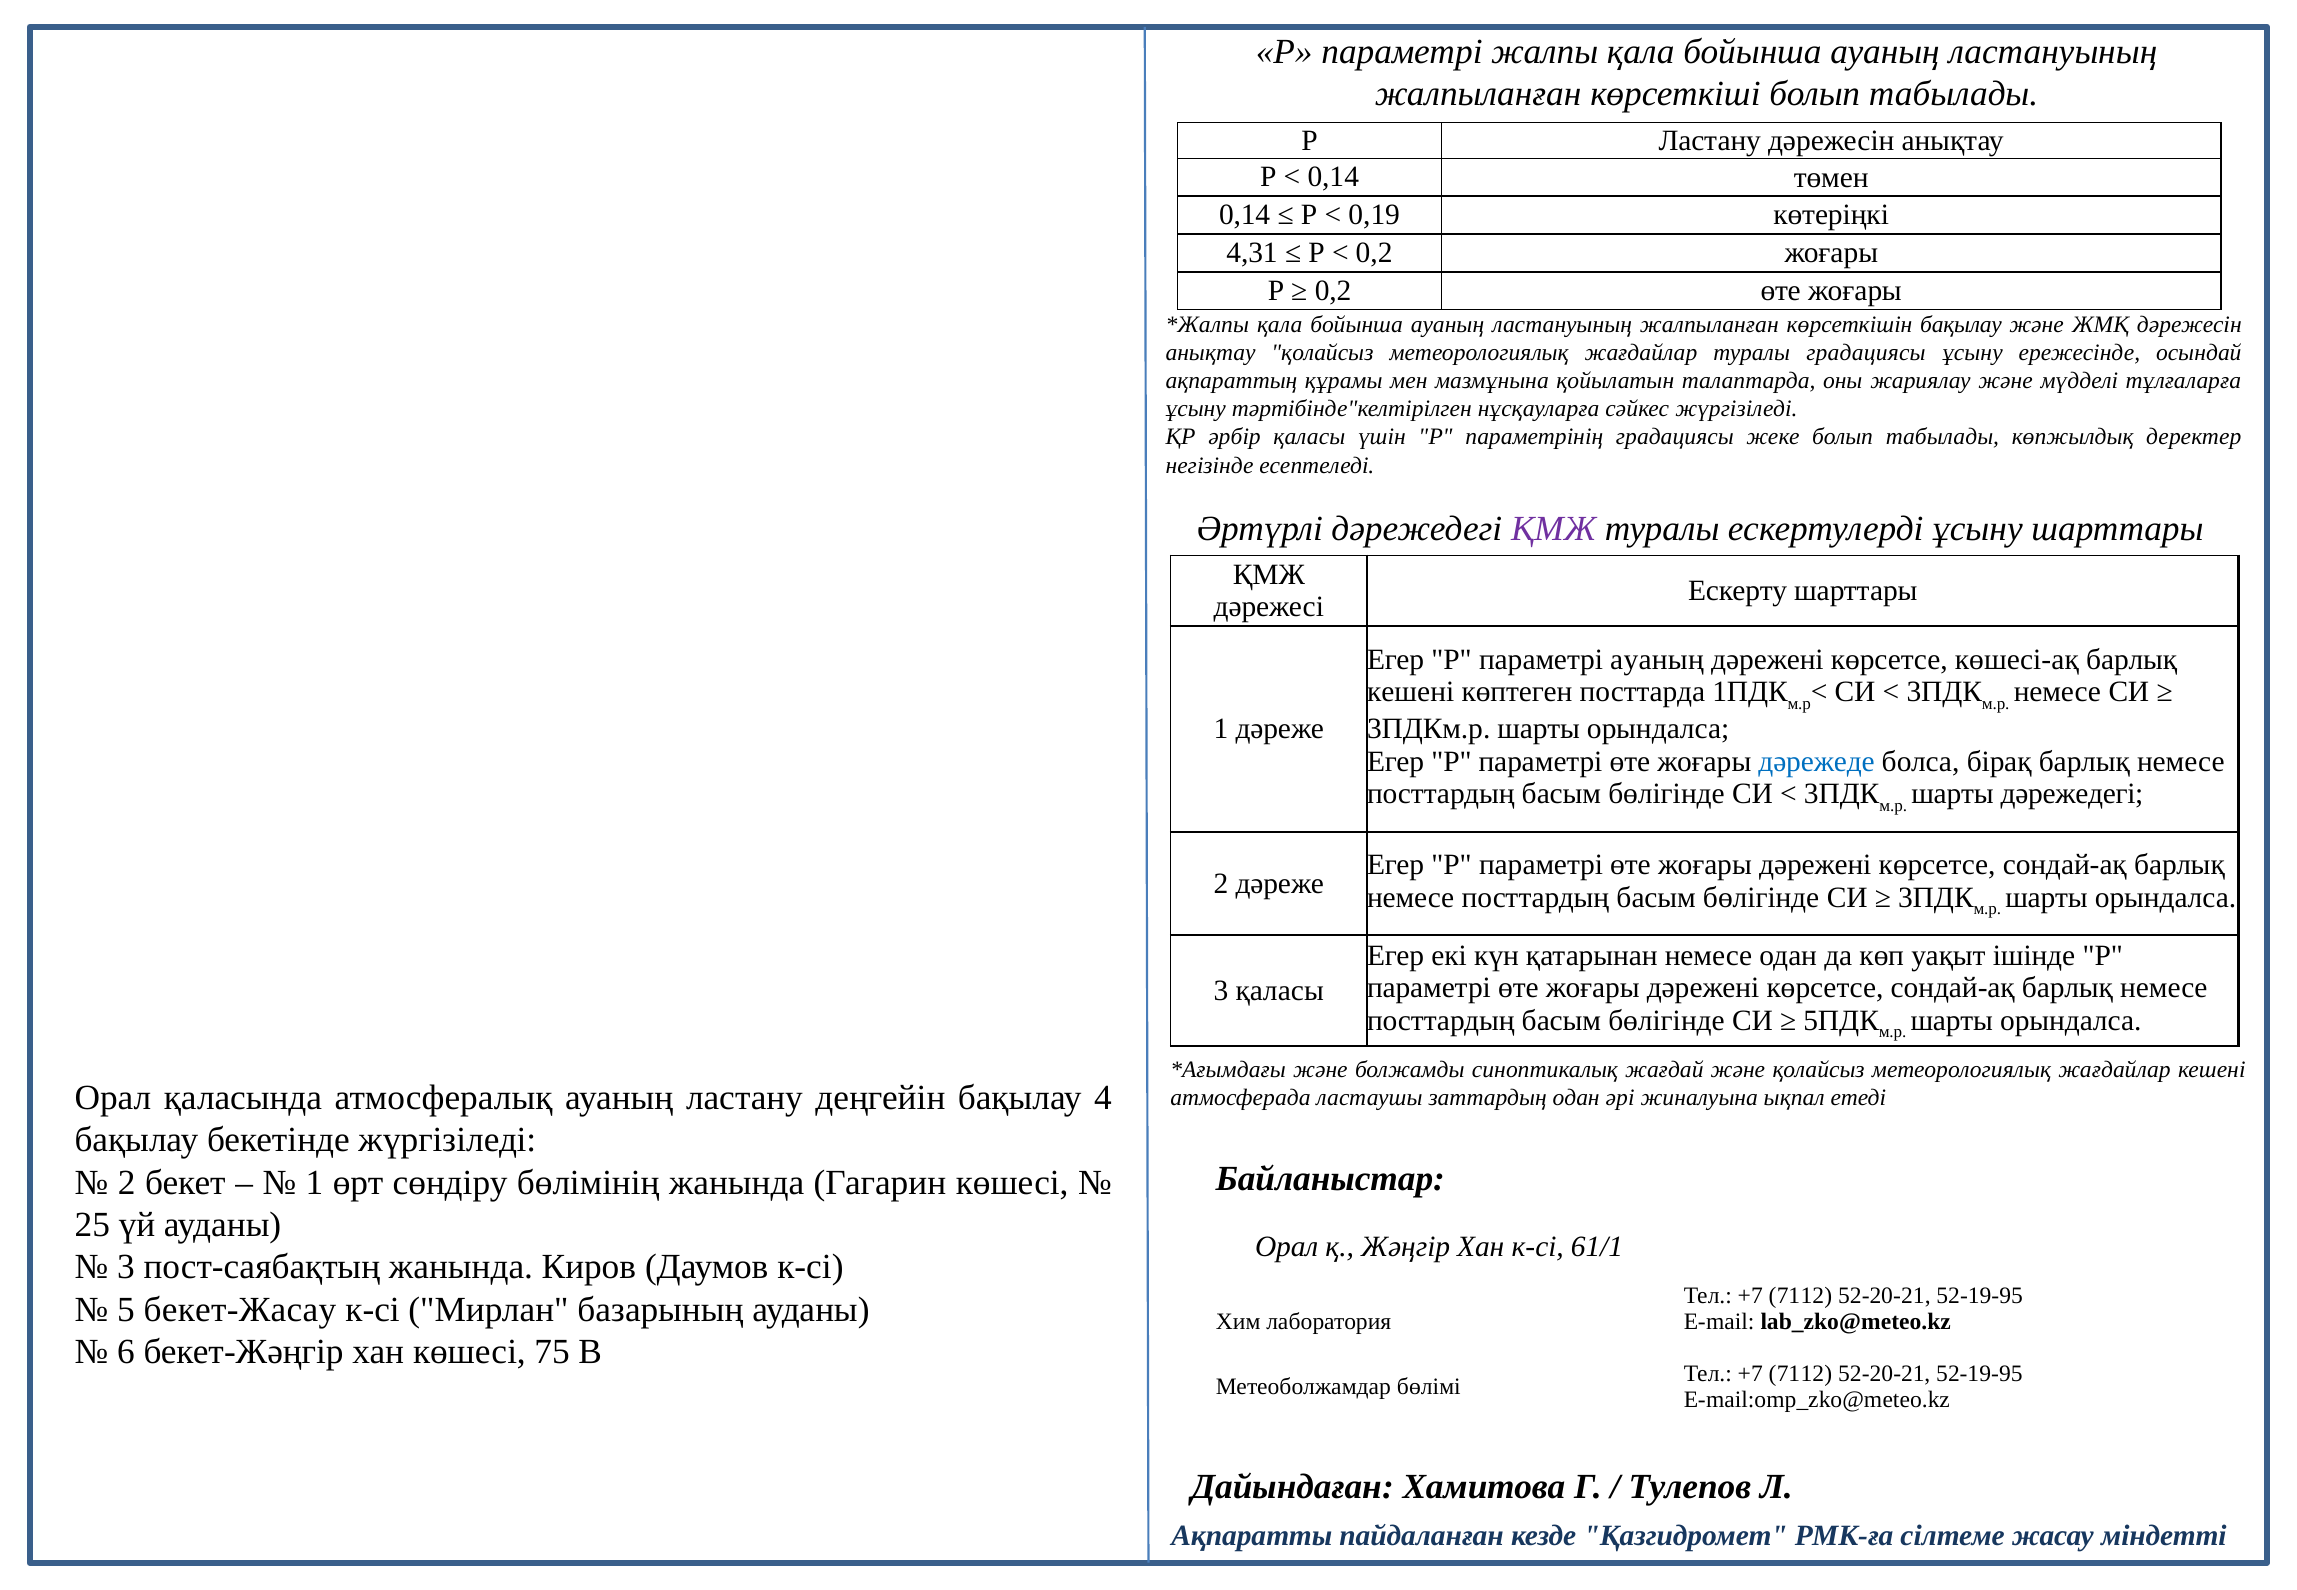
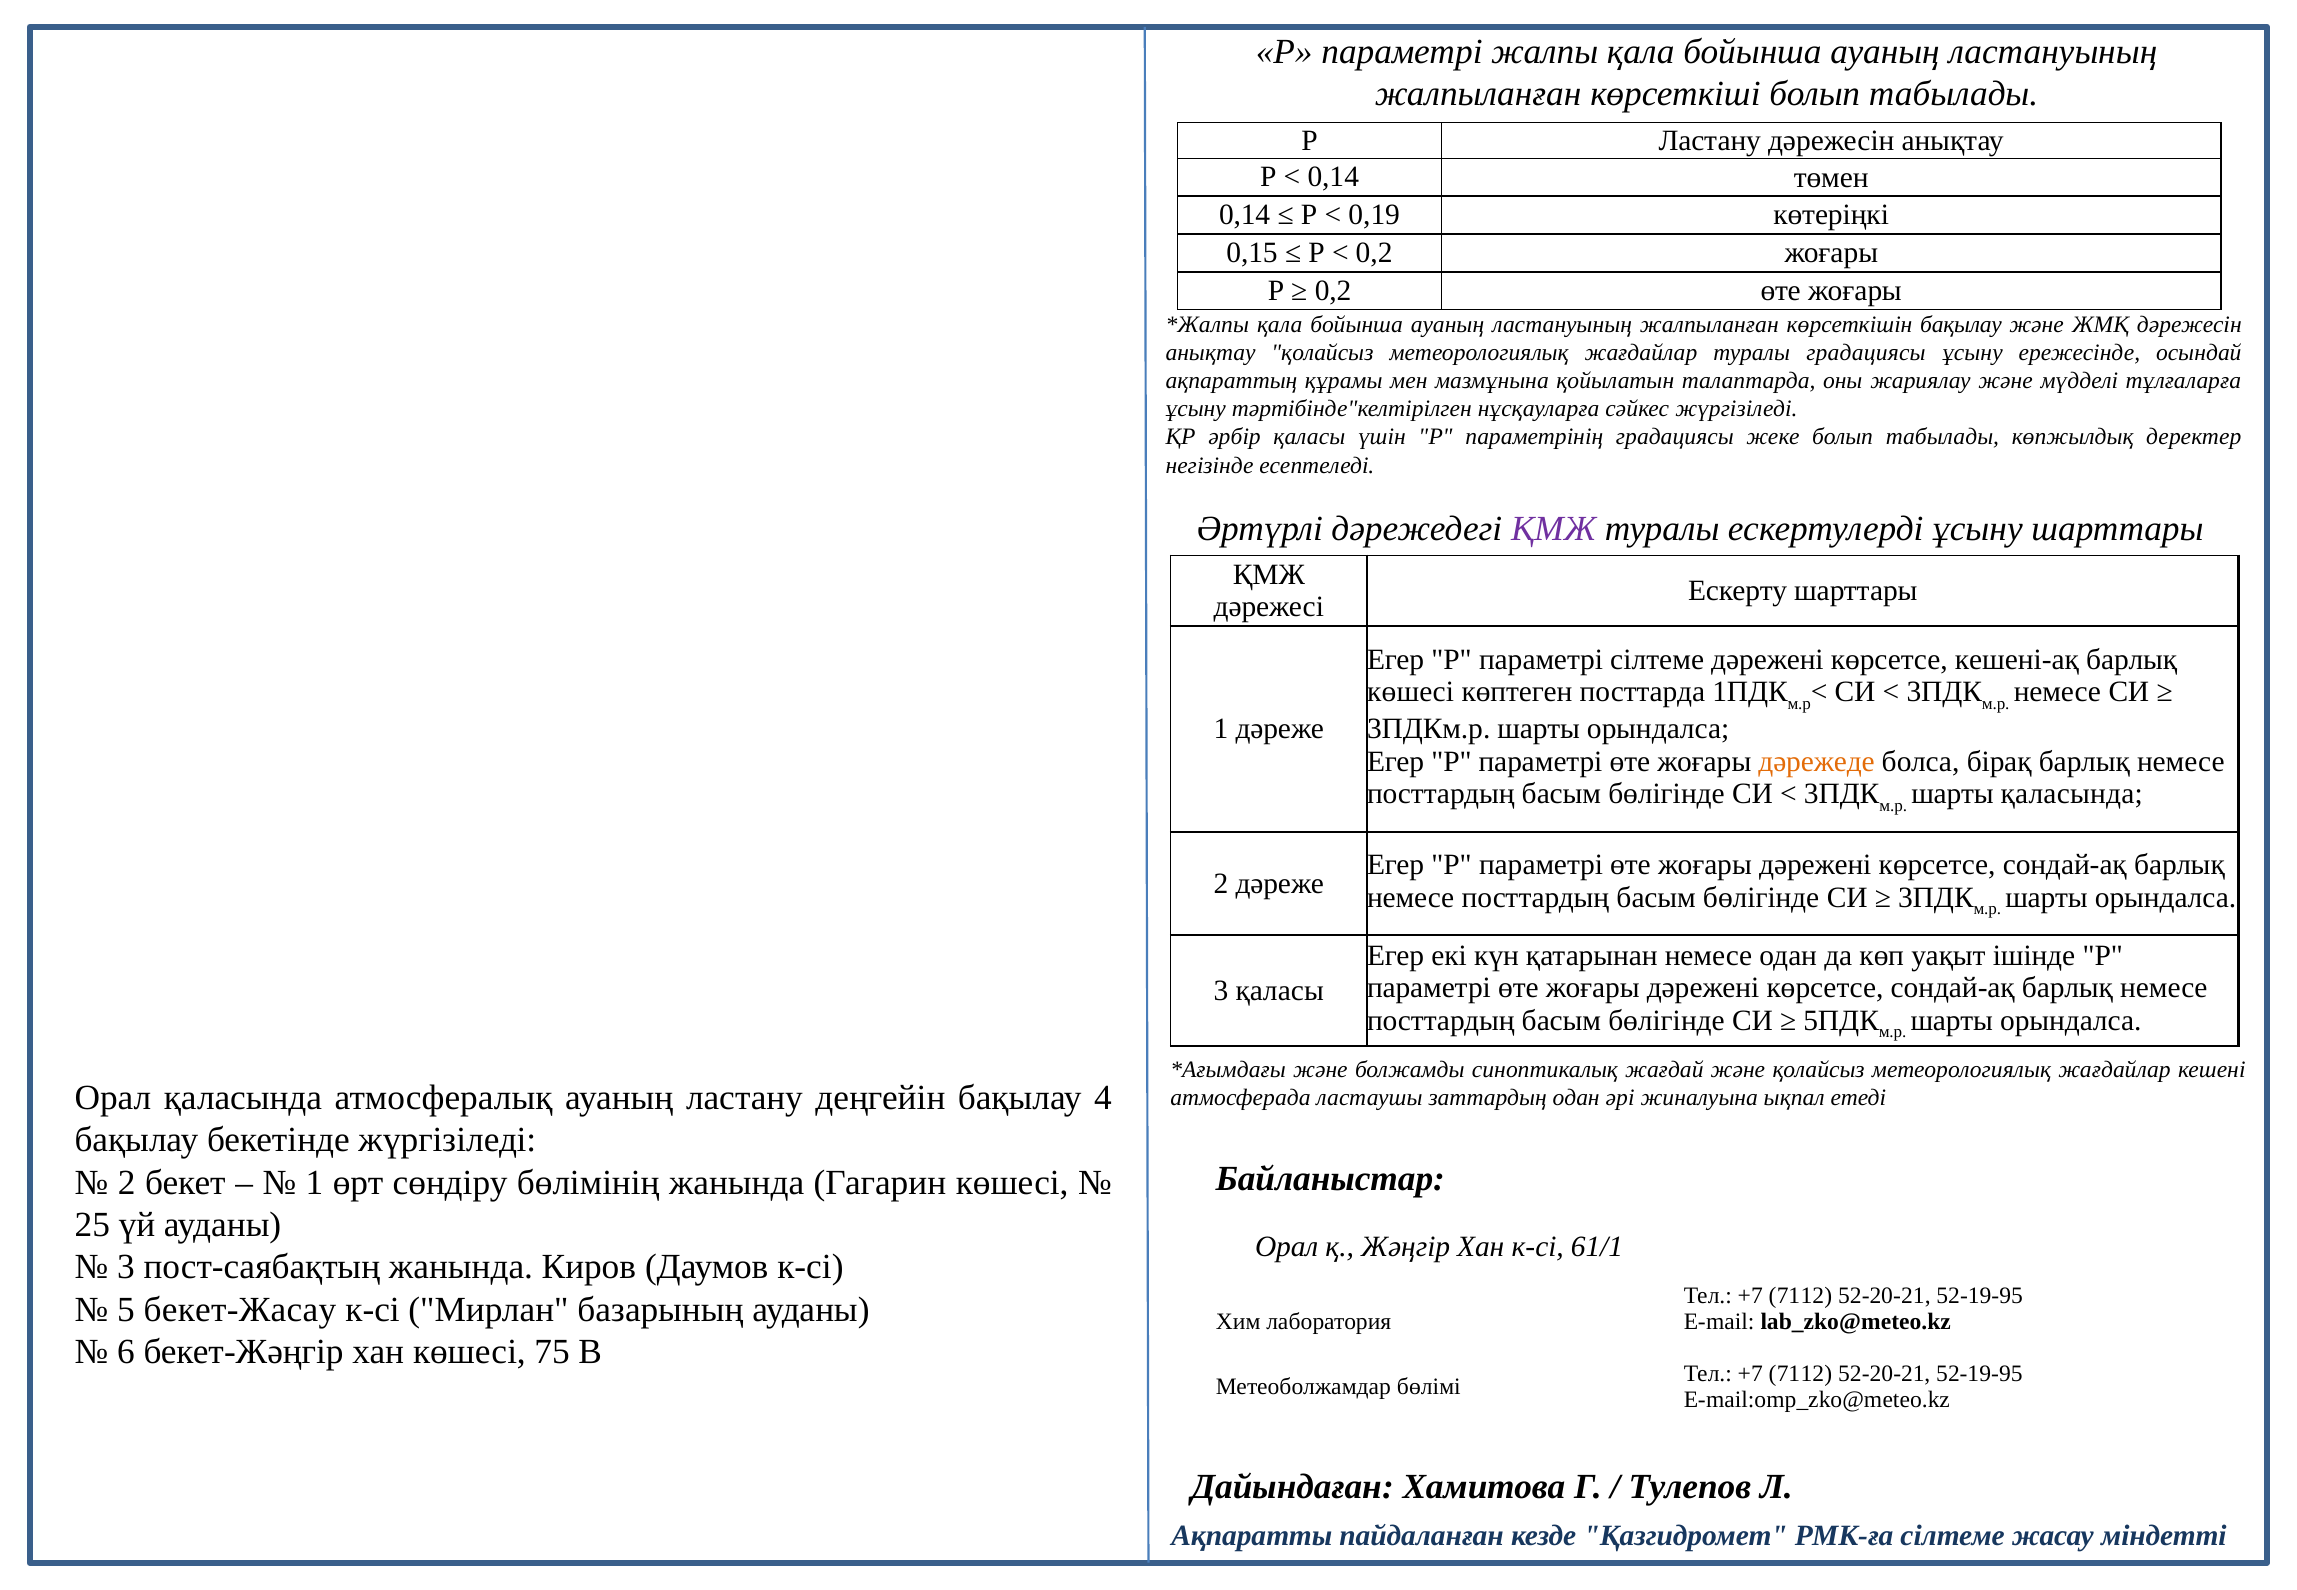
4,31: 4,31 -> 0,15 (1252, 253)
параметрі ауаның: ауаның -> сілтеме (1657, 660)
көшесі-ақ: көшесі-ақ -> кешені-ақ (2017, 660)
кешені: кешені -> көшесі (1411, 692)
дәрежеде colour: blue -> orange (1817, 762)
шарты дәрежедегі: дәрежедегі -> қаласында (2072, 794)
